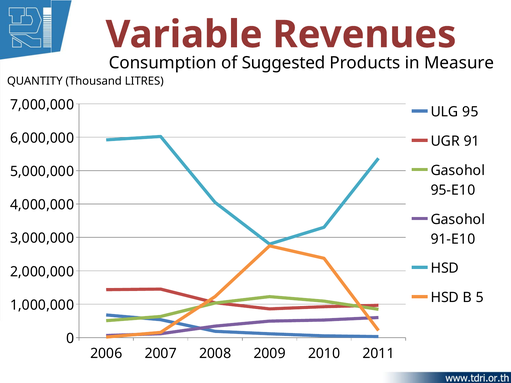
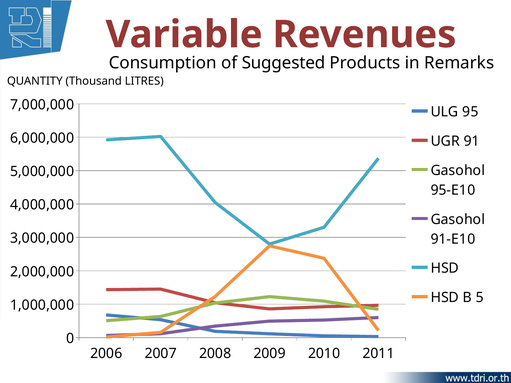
Measure: Measure -> Remarks (459, 63)
